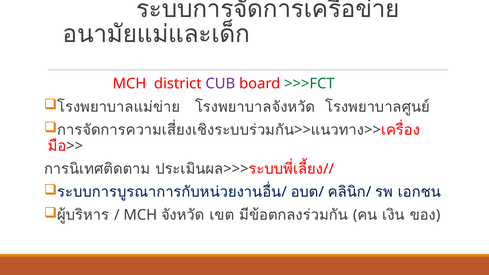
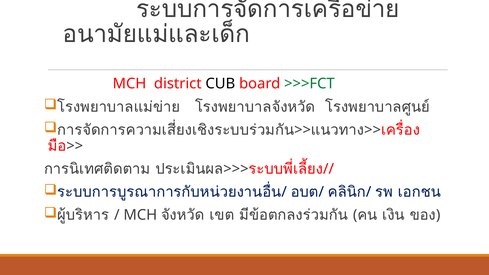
CUB colour: purple -> black (220, 84)
